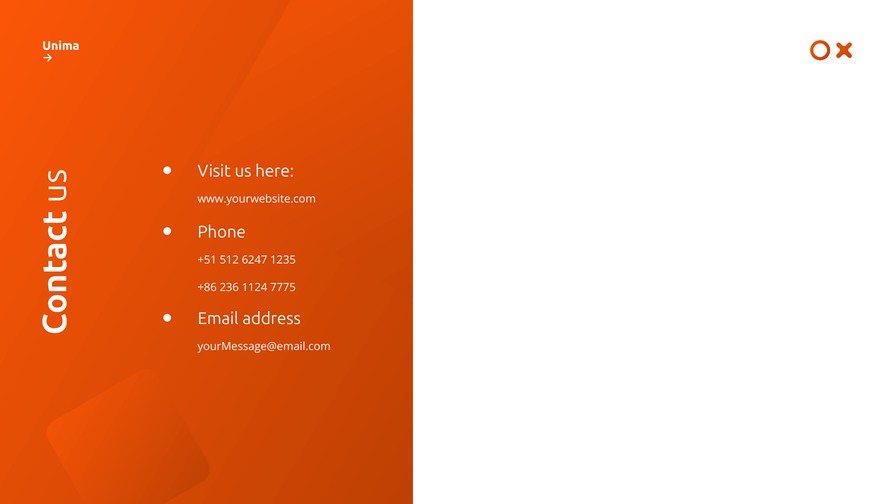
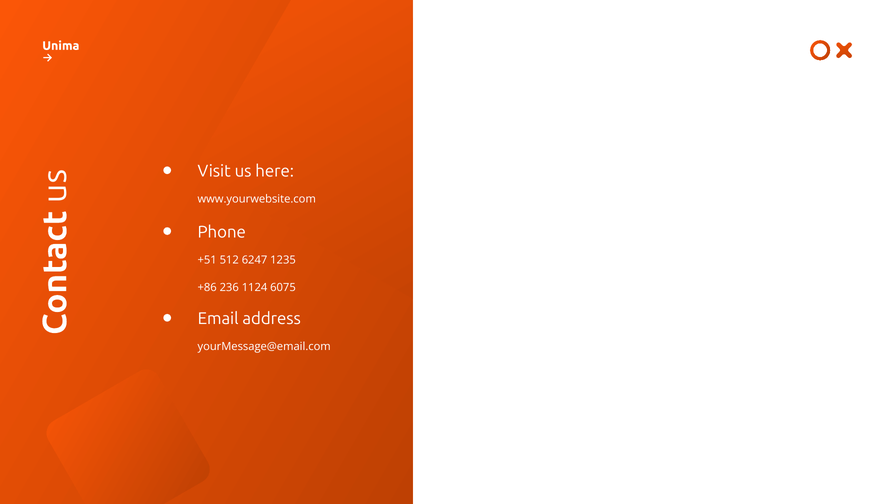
7775: 7775 -> 6075 (283, 288)
